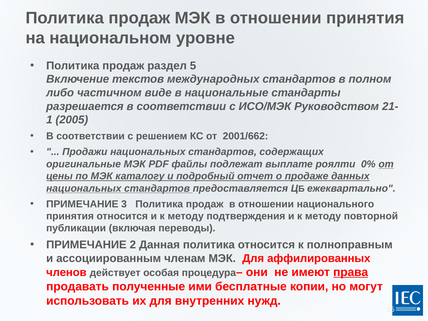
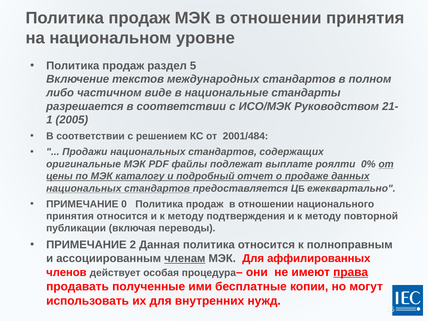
2001/662: 2001/662 -> 2001/484 (245, 136)
3: 3 -> 0 (124, 204)
членам underline: none -> present (185, 258)
